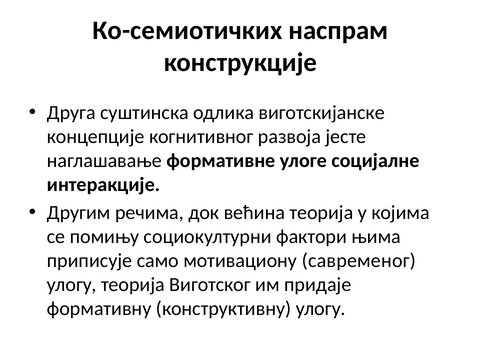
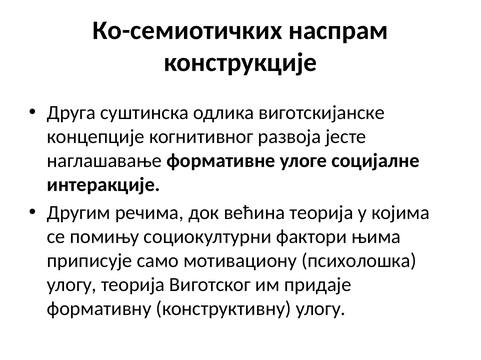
савременог: савременог -> психолошка (359, 261)
